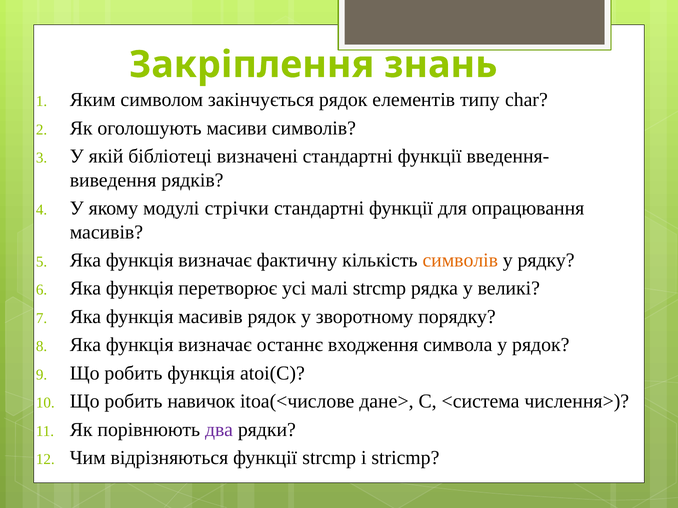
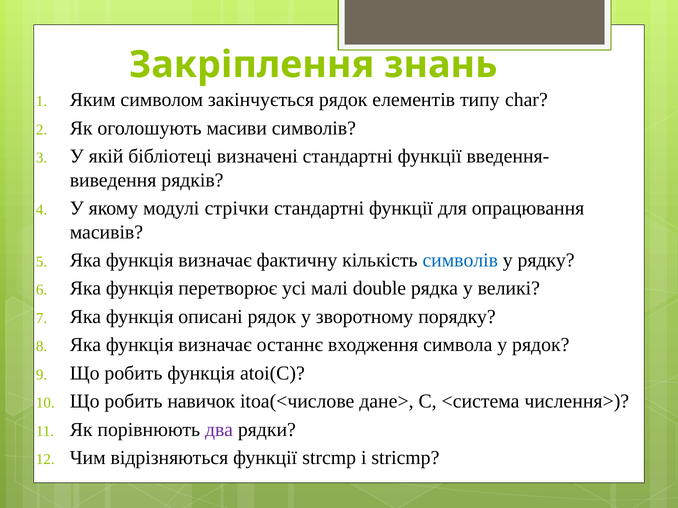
символів colour: orange -> blue (460, 260)
малі strcmp: strcmp -> double (379, 289)
функція масивів: масивів -> описані (211, 317)
